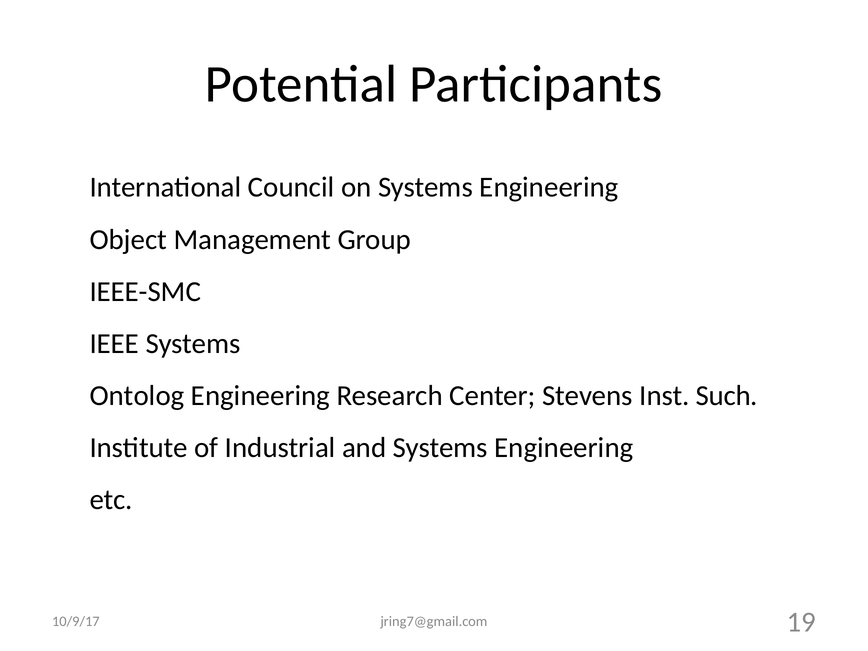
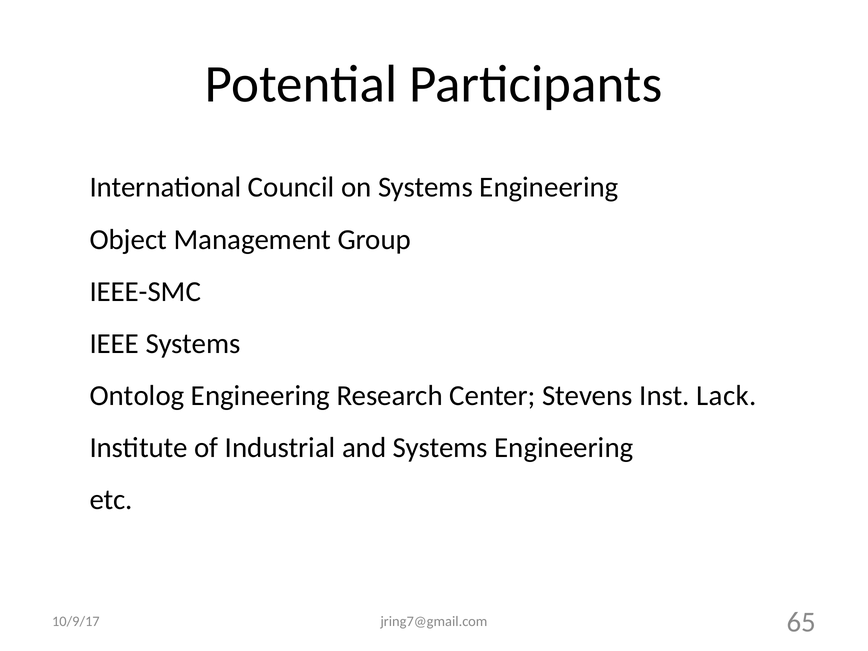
Such: Such -> Lack (726, 396)
19: 19 -> 65 (801, 622)
